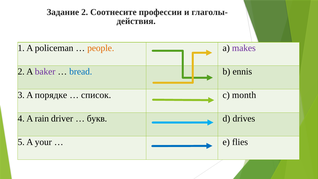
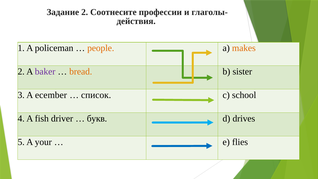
makes colour: purple -> orange (244, 48)
bread colour: blue -> orange (81, 72)
ennis: ennis -> sister (242, 72)
порядке: порядке -> ecember (51, 95)
month: month -> school (244, 95)
rain: rain -> fish (42, 118)
